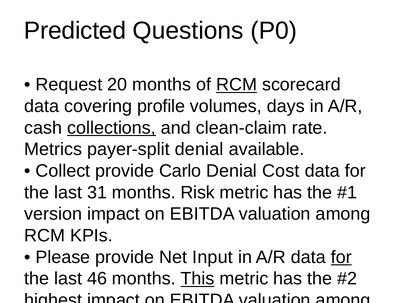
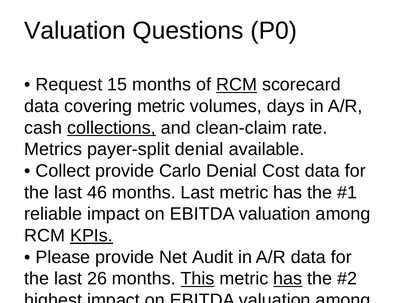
Predicted: Predicted -> Valuation (75, 31)
20: 20 -> 15 (117, 85)
covering profile: profile -> metric (161, 106)
31: 31 -> 46 (97, 192)
months Risk: Risk -> Last (198, 192)
version: version -> reliable (53, 214)
KPIs underline: none -> present (92, 236)
Input: Input -> Audit (213, 257)
for underline: present -> none (341, 257)
46: 46 -> 26 (97, 279)
has underline: none -> present (288, 279)
